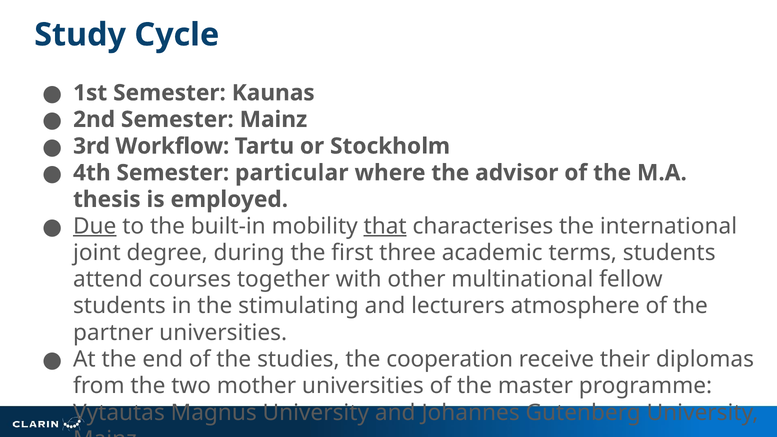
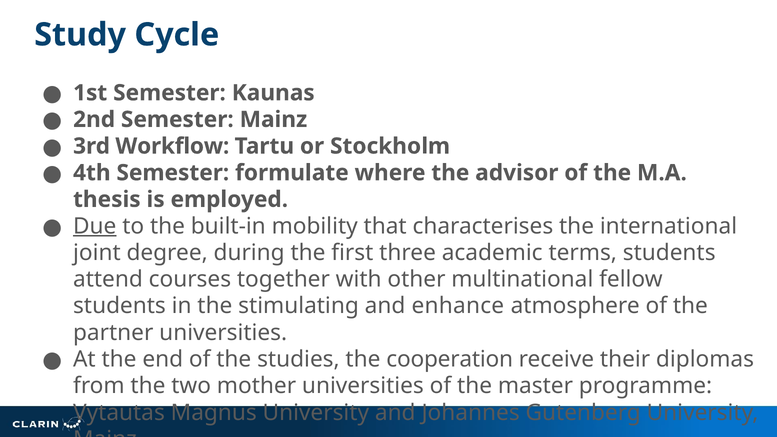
particular: particular -> formulate (292, 173)
that underline: present -> none (385, 226)
lecturers: lecturers -> enhance (458, 306)
